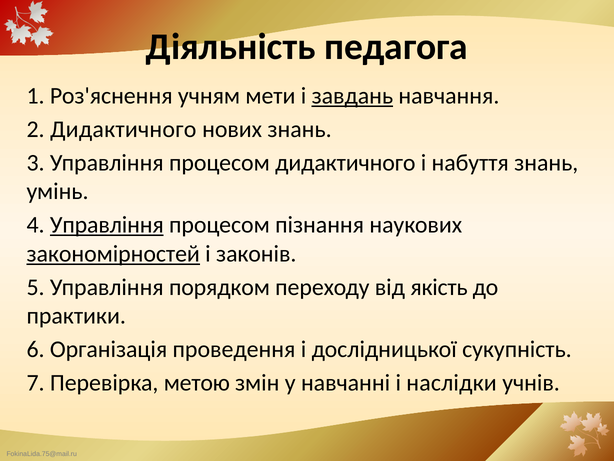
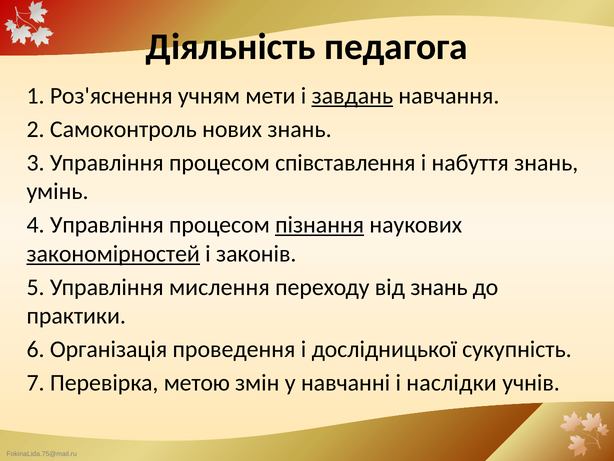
2 Дидактичного: Дидактичного -> Самоконтроль (123, 129)
процесом дидактичного: дидактичного -> співставлення (345, 163)
Управління underline: present -> none (107, 225)
пізнання underline: none -> present (320, 225)
порядком: порядком -> мислення (219, 287)
від якість: якість -> знань (439, 287)
